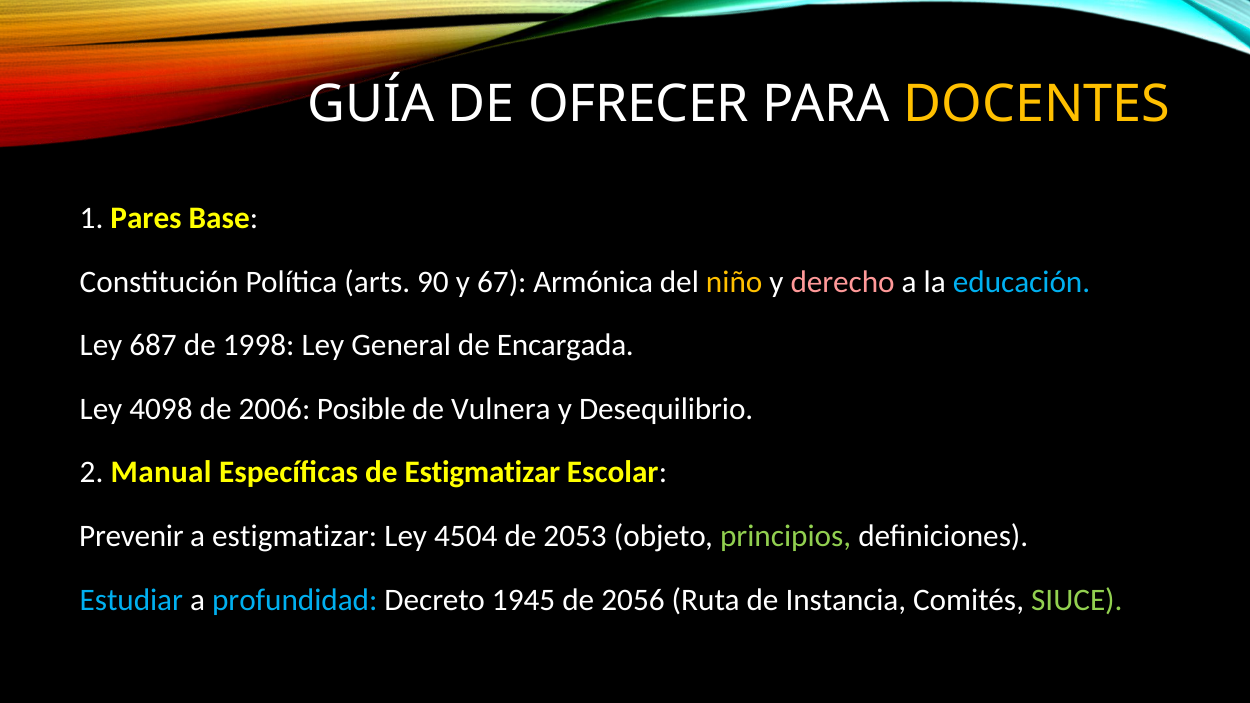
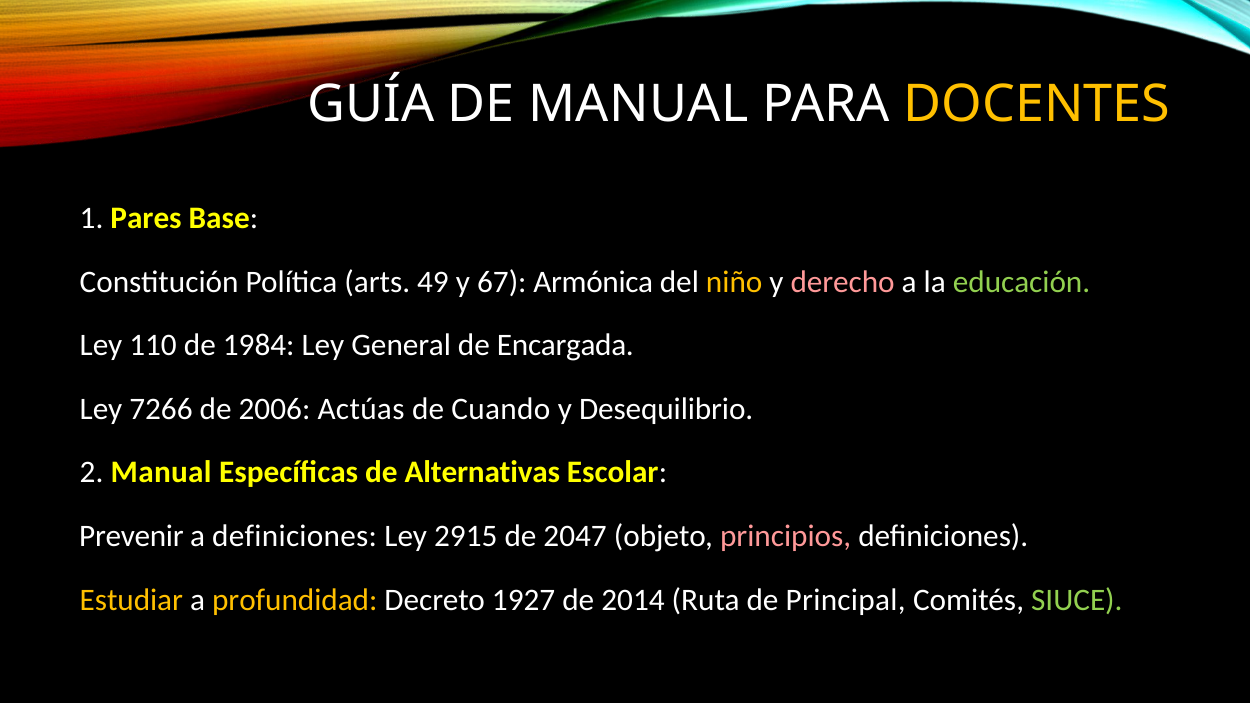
DE OFRECER: OFRECER -> MANUAL (638, 105)
90: 90 -> 49 (433, 282)
educación colour: light blue -> light green (1022, 282)
687: 687 -> 110 (153, 346)
1998: 1998 -> 1984 (259, 346)
4098: 4098 -> 7266 (161, 409)
Posible: Posible -> Actúas (361, 409)
Vulnera: Vulnera -> Cuando (501, 409)
de Estigmatizar: Estigmatizar -> Alternativas (482, 473)
a estigmatizar: estigmatizar -> definiciones (295, 536)
4504: 4504 -> 2915 (466, 536)
2053: 2053 -> 2047 (575, 536)
principios colour: light green -> pink (786, 536)
Estudiar colour: light blue -> yellow (131, 600)
profundidad colour: light blue -> yellow (295, 600)
1945: 1945 -> 1927 (524, 600)
2056: 2056 -> 2014 (633, 600)
Instancia: Instancia -> Principal (846, 600)
